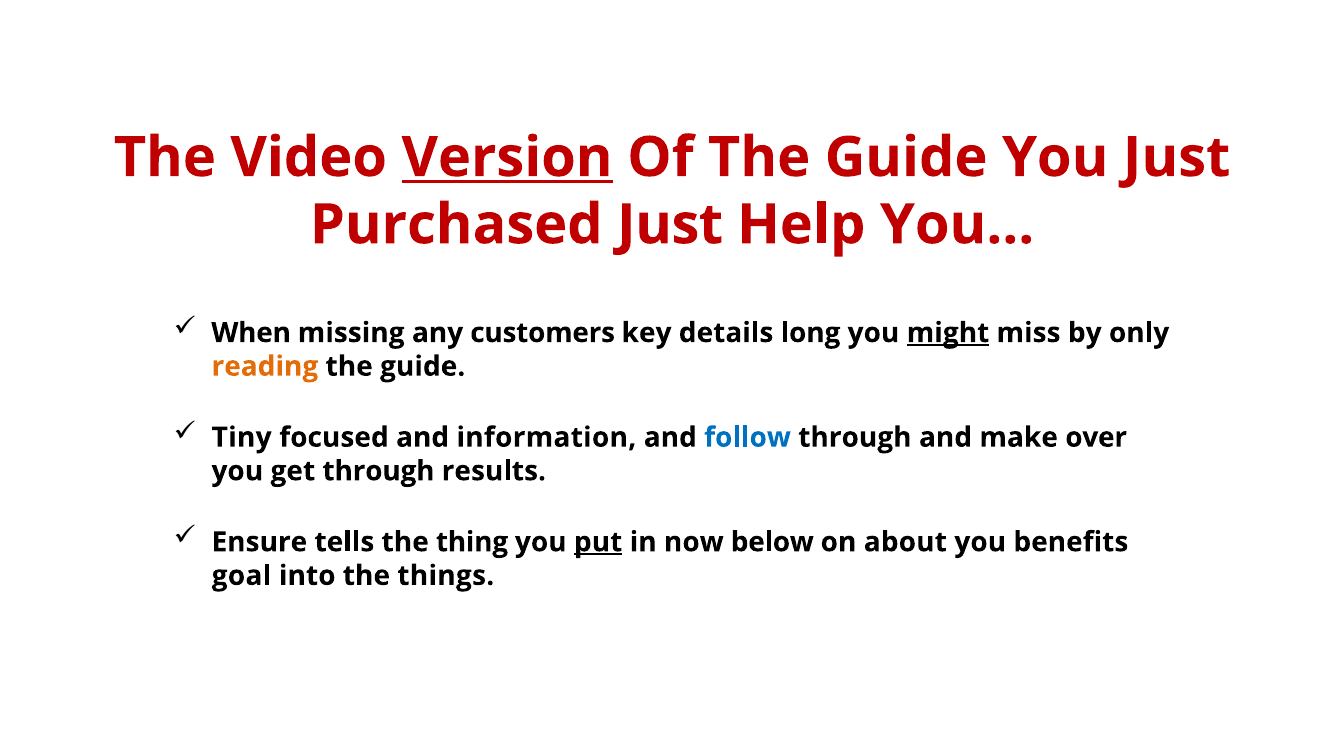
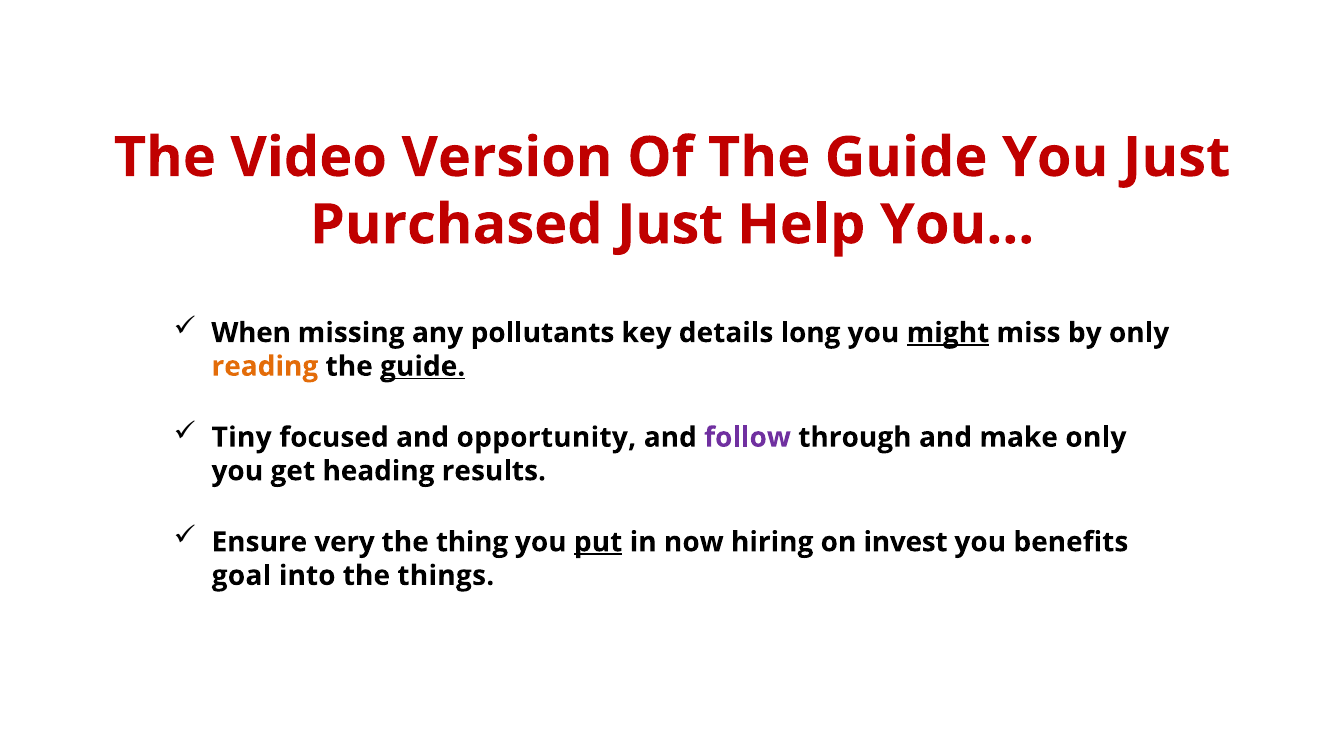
Version underline: present -> none (507, 158)
customers: customers -> pollutants (542, 333)
guide underline: none -> present (423, 366)
information: information -> opportunity (546, 437)
follow colour: blue -> purple (748, 437)
make over: over -> only (1096, 437)
get through: through -> heading (378, 471)
tells: tells -> very (345, 542)
below: below -> hiring (772, 542)
about: about -> invest (906, 542)
